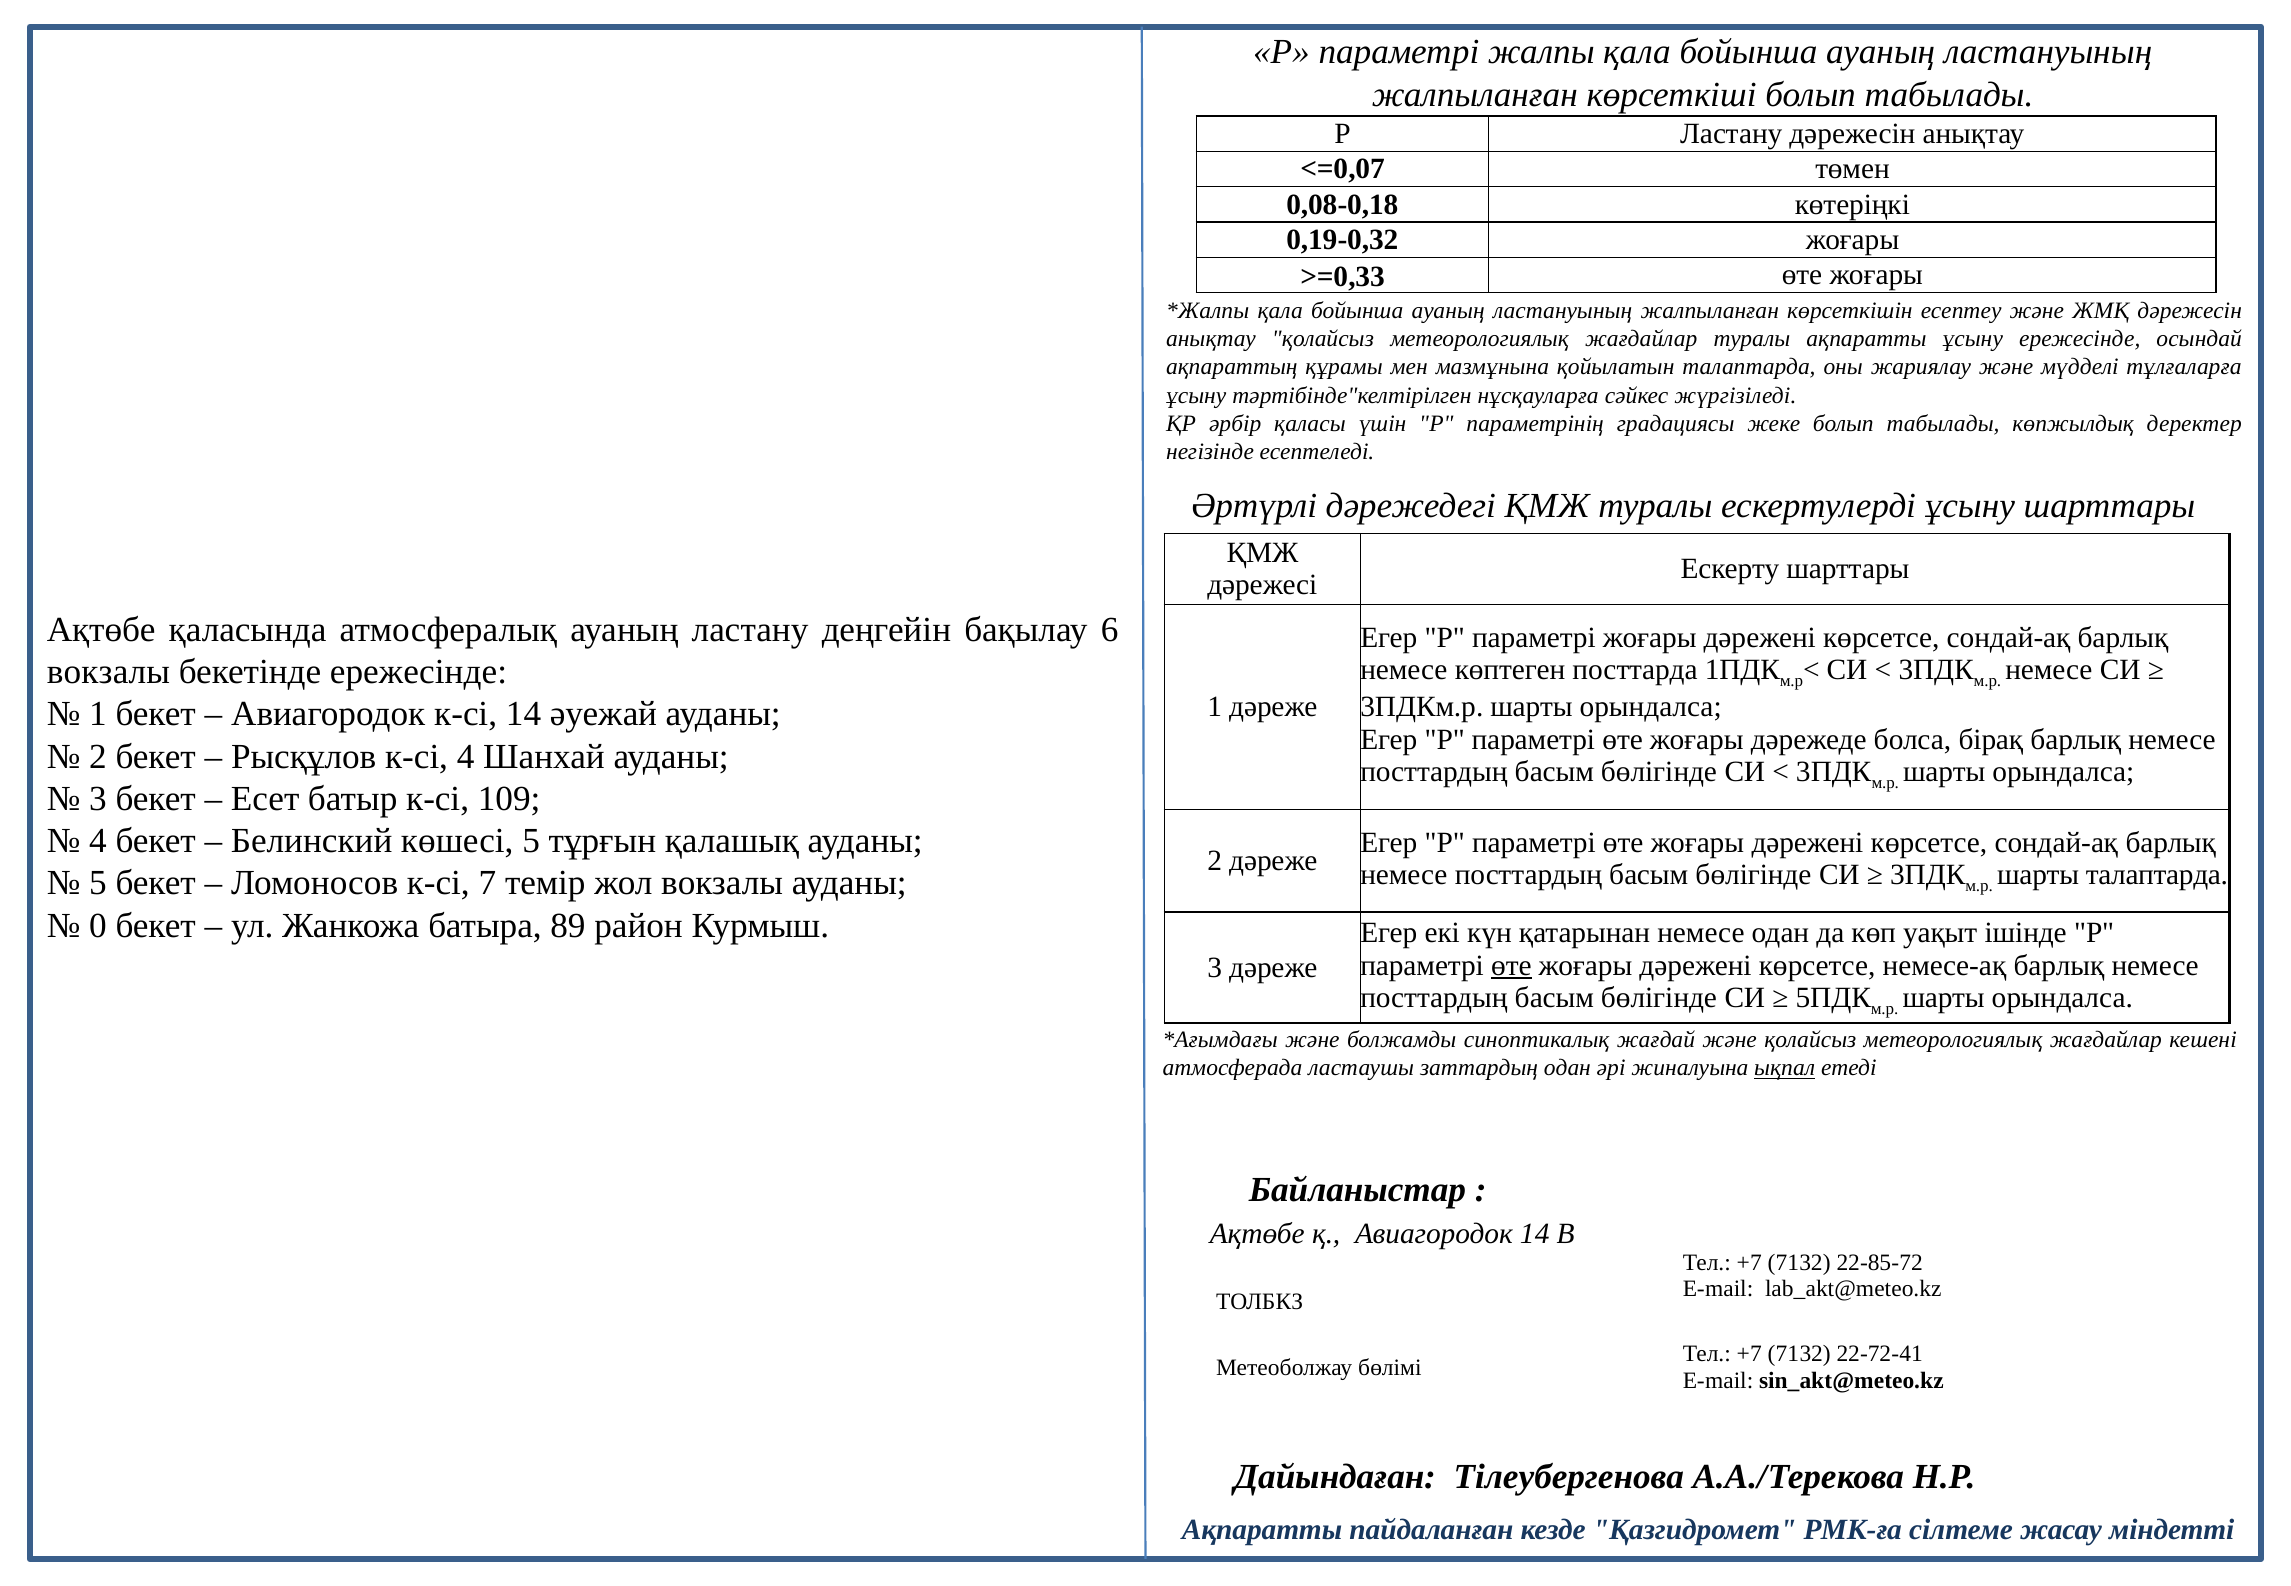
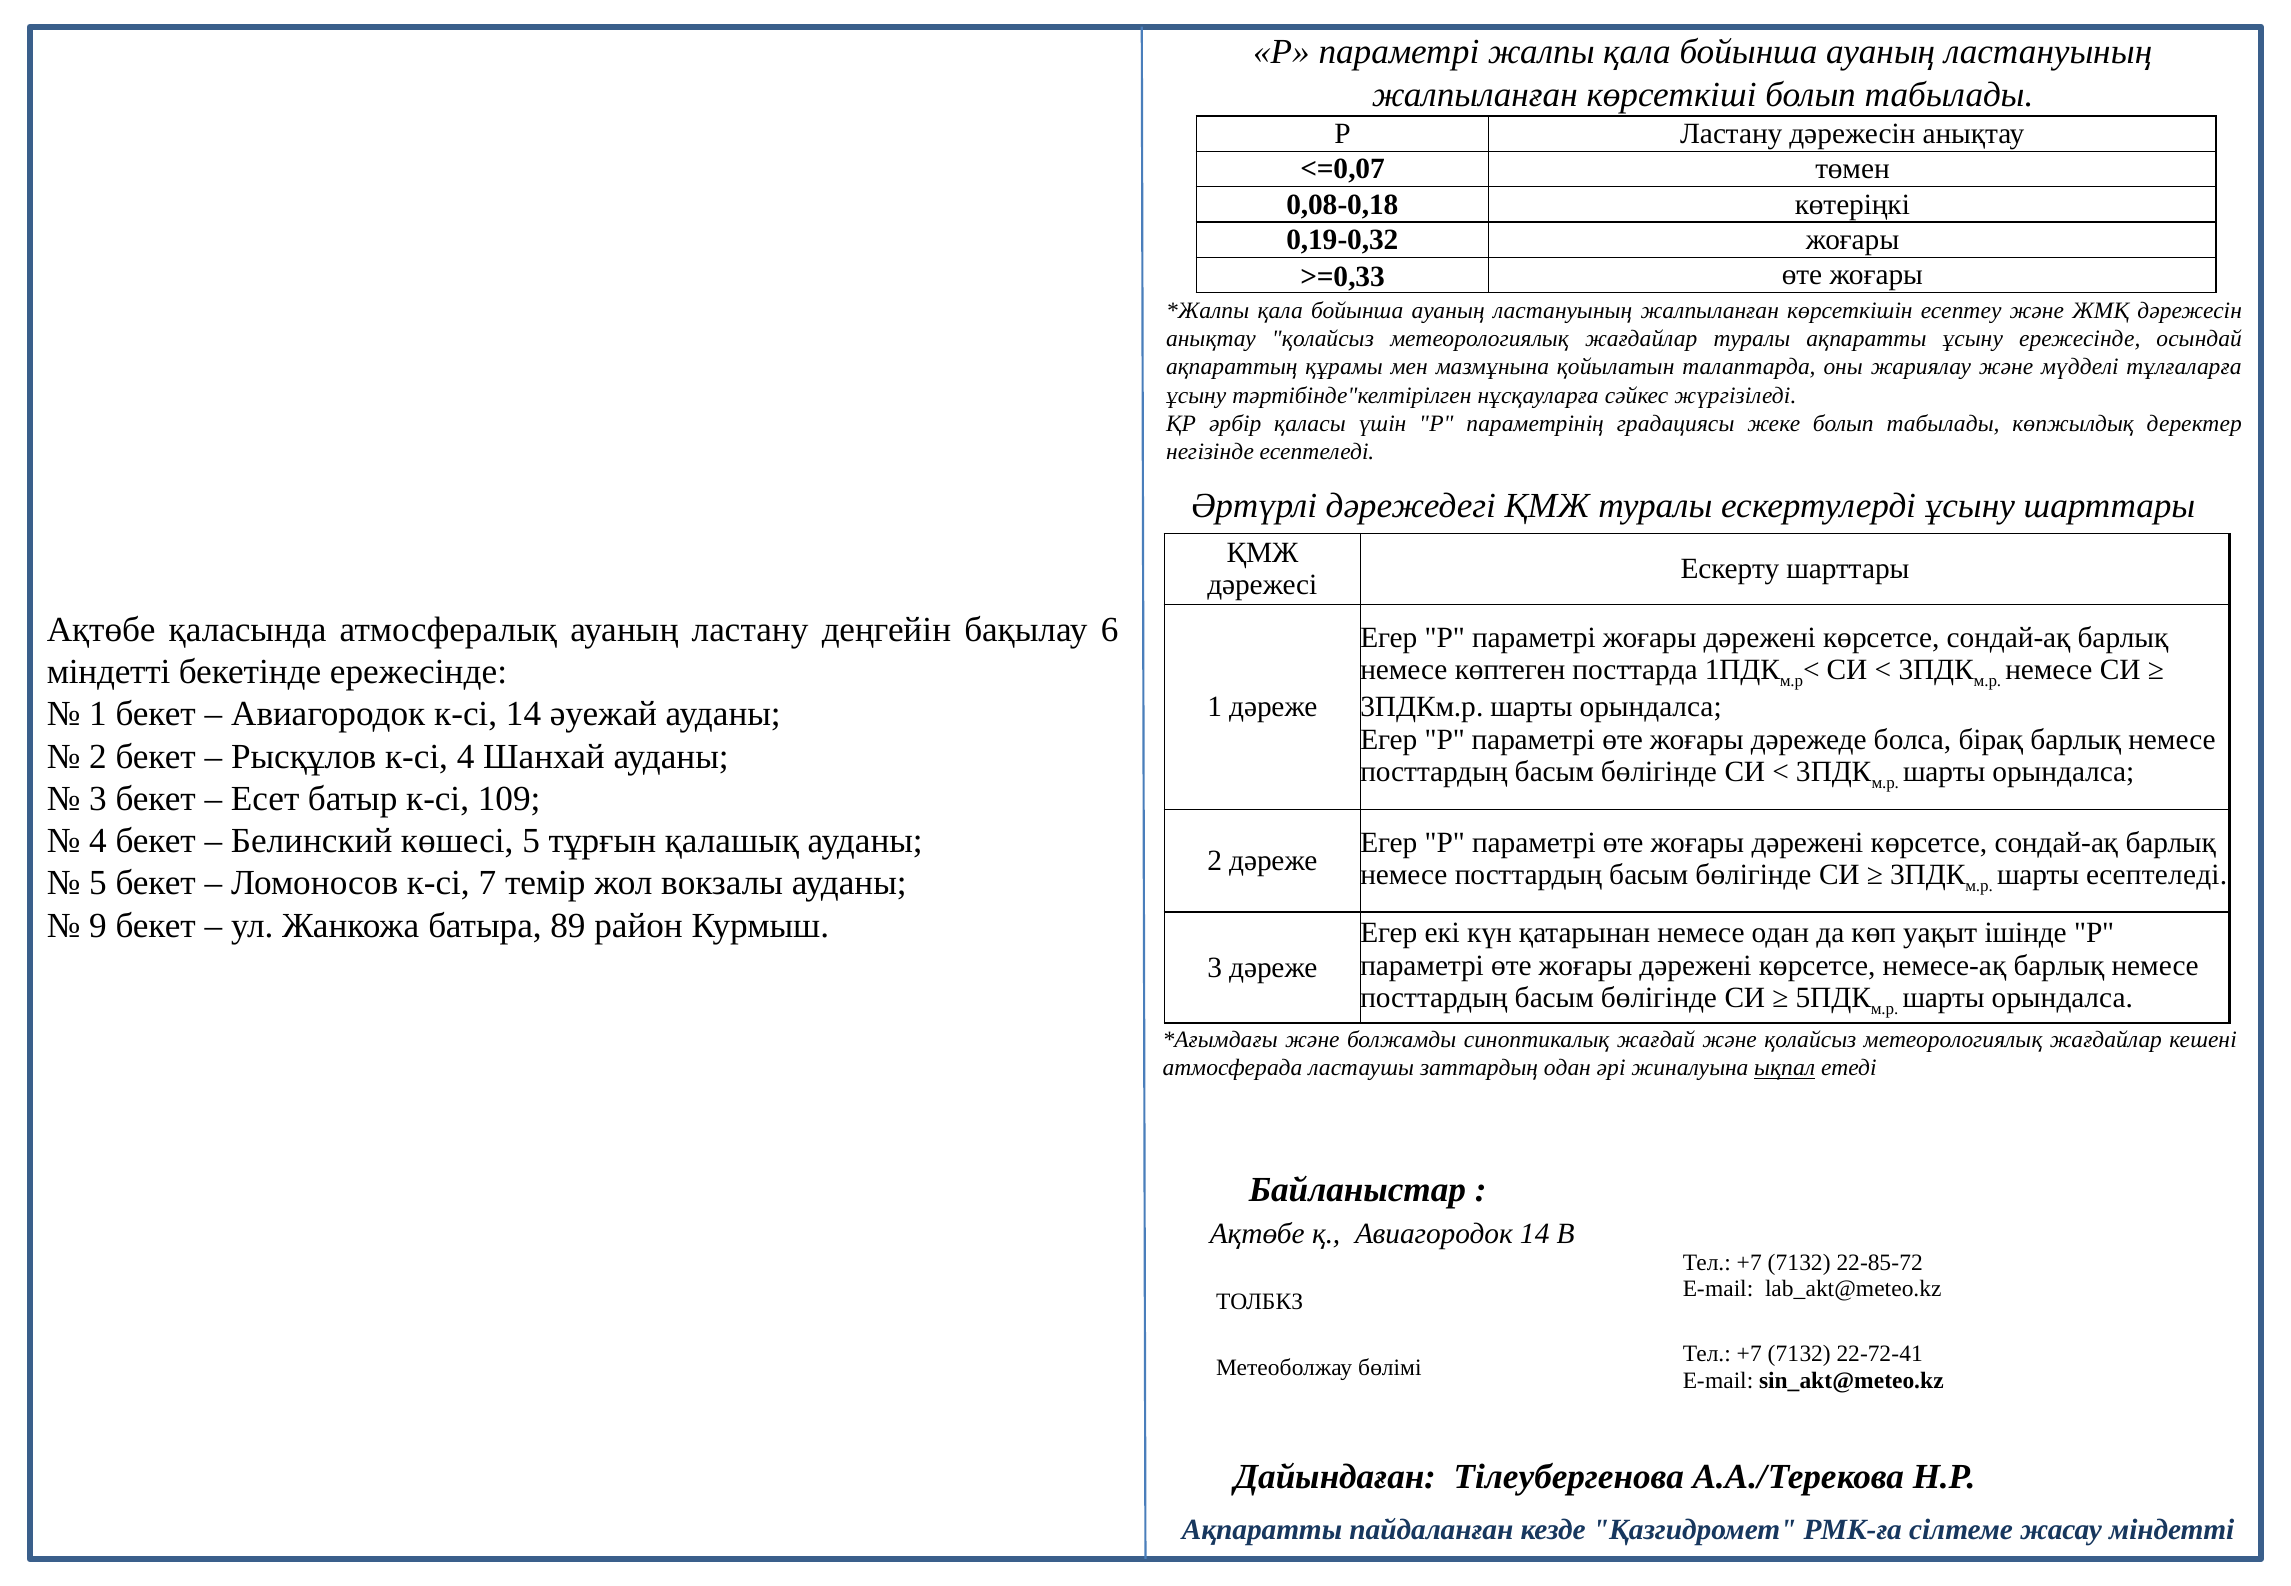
вокзалы: вокзалы -> міндетті (109, 672)
шарты талаптарда: талаптарда -> есептеледі (2157, 875)
0: 0 -> 9 (98, 926)
өте underline: present -> none (1511, 965)
